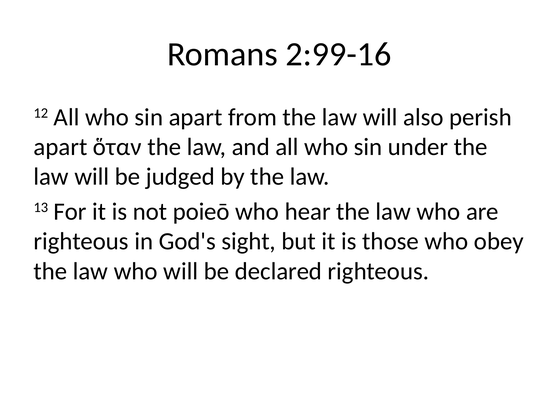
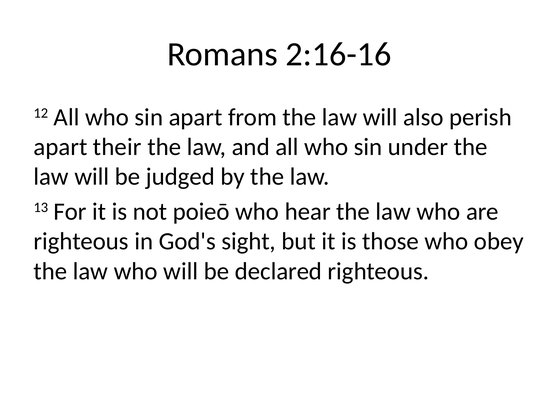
2:99-16: 2:99-16 -> 2:16-16 (338, 54)
ὅταν: ὅταν -> their (117, 147)
